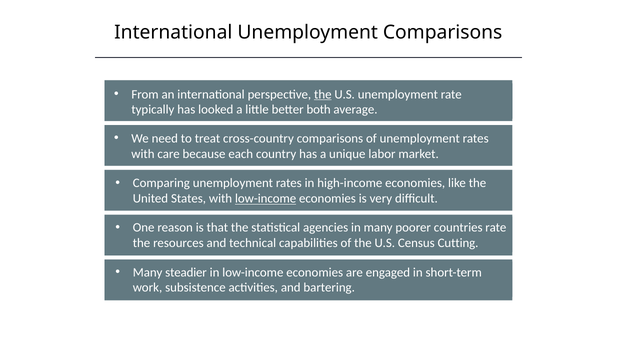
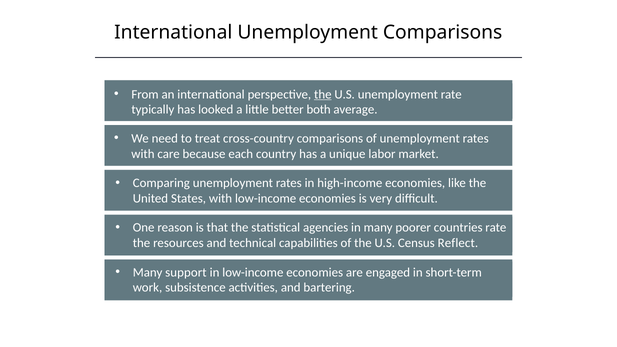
low-income underline: present -> none (266, 199)
Cutting: Cutting -> Reflect (458, 243)
steadier: steadier -> support (186, 272)
